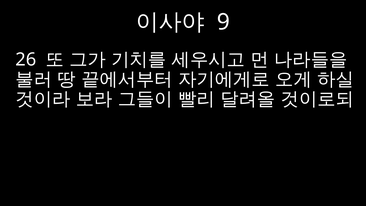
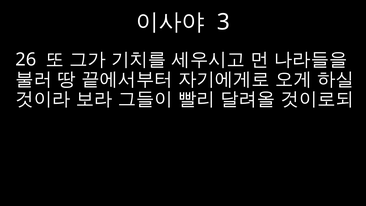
9: 9 -> 3 (223, 22)
